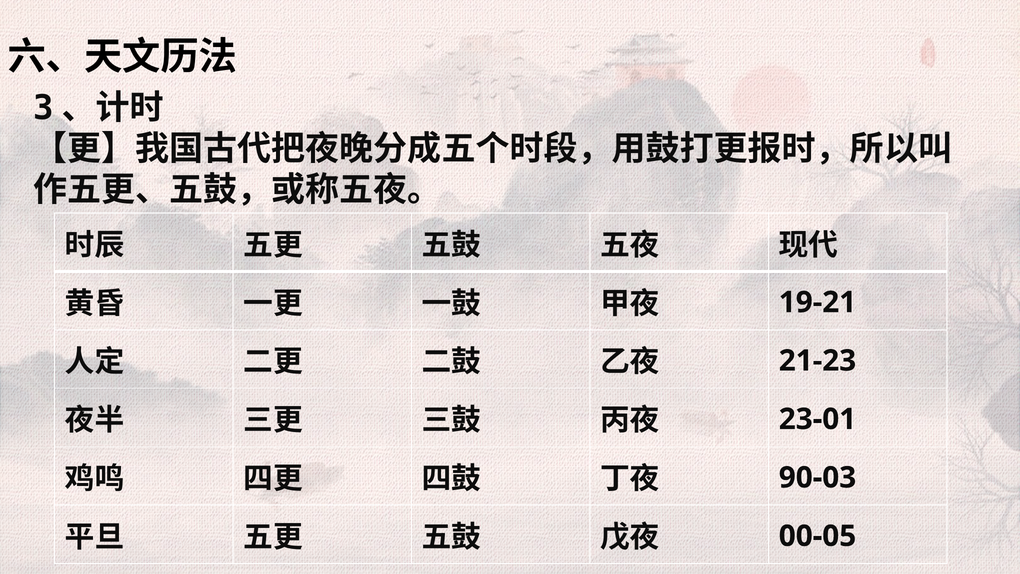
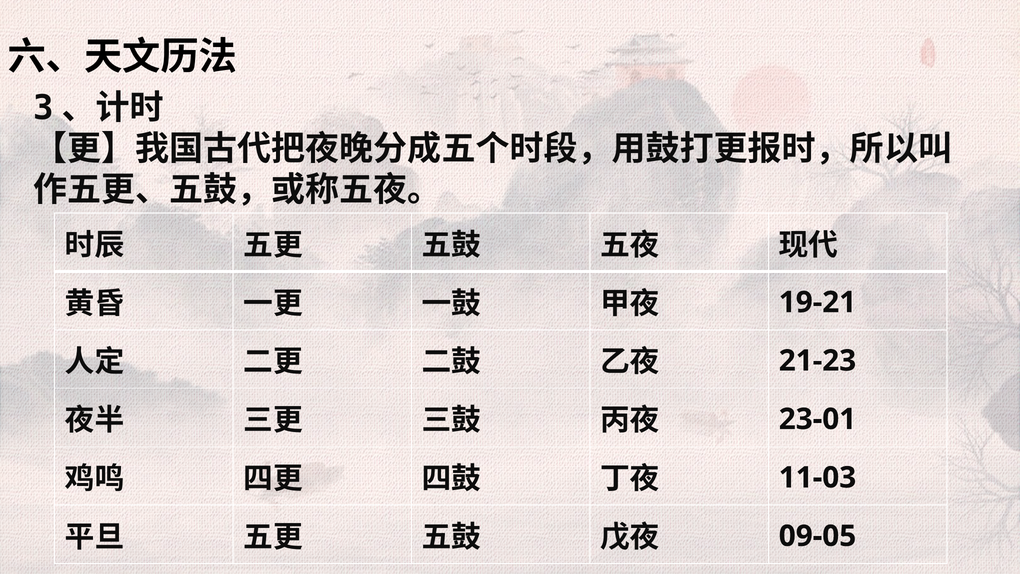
90-03: 90-03 -> 11-03 (817, 477)
00-05: 00-05 -> 09-05 (817, 536)
